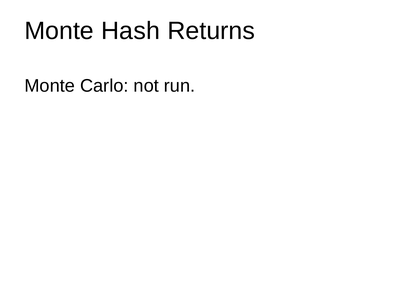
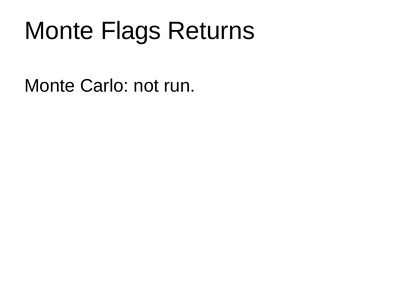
Hash: Hash -> Flags (131, 31)
